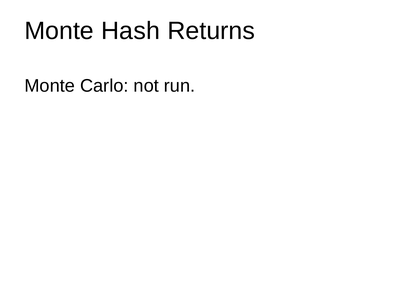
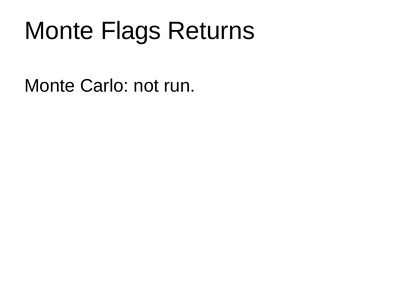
Hash: Hash -> Flags (131, 31)
